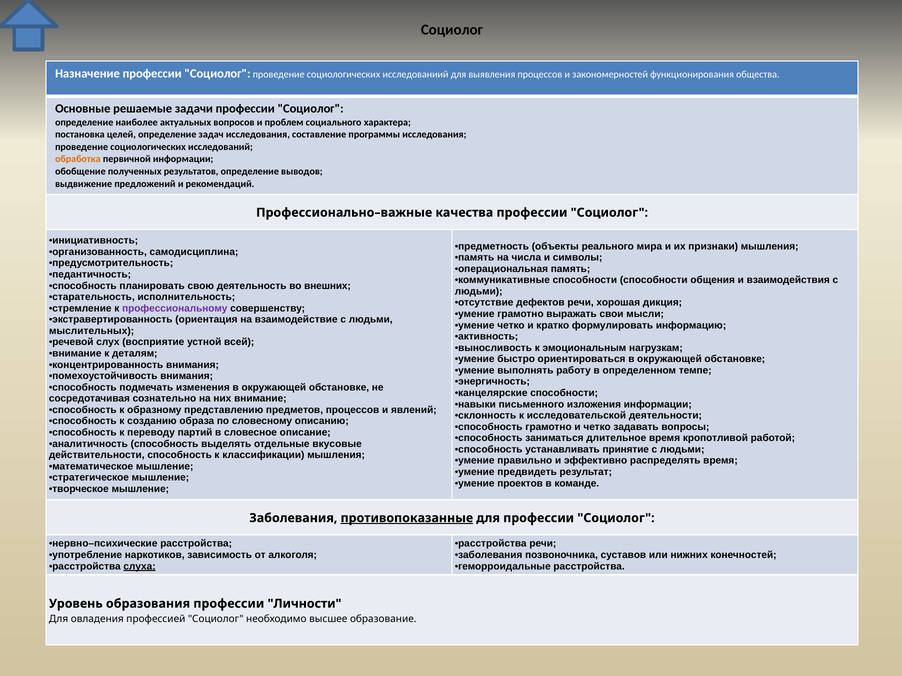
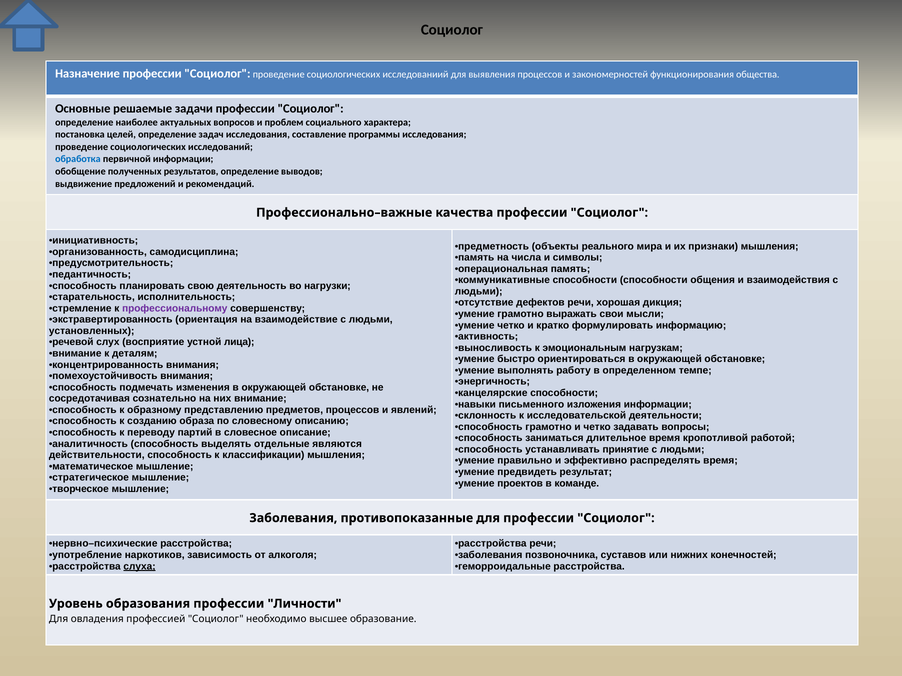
обработка colour: orange -> blue (78, 159)
внешних: внешних -> нагрузки (327, 286)
мыслительных: мыслительных -> установленных (92, 331)
всей: всей -> лица (239, 342)
вкусовые: вкусовые -> являются (337, 444)
противопоказанные underline: present -> none (407, 518)
